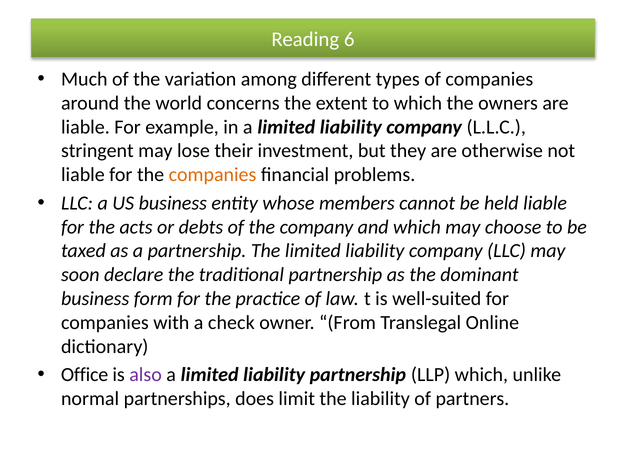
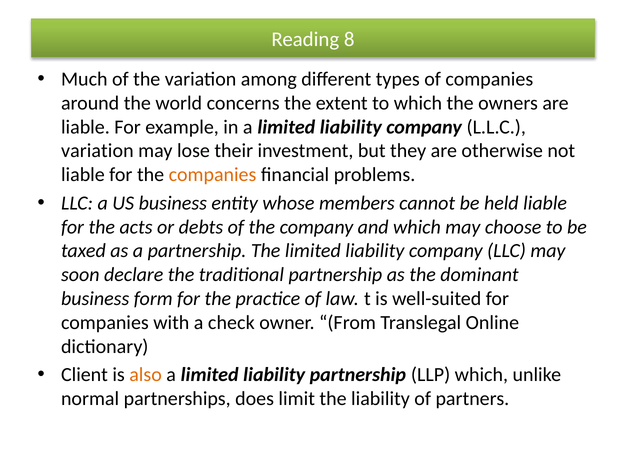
6: 6 -> 8 (349, 40)
stringent: stringent -> variation (97, 151)
Office: Office -> Client (84, 375)
also colour: purple -> orange (146, 375)
